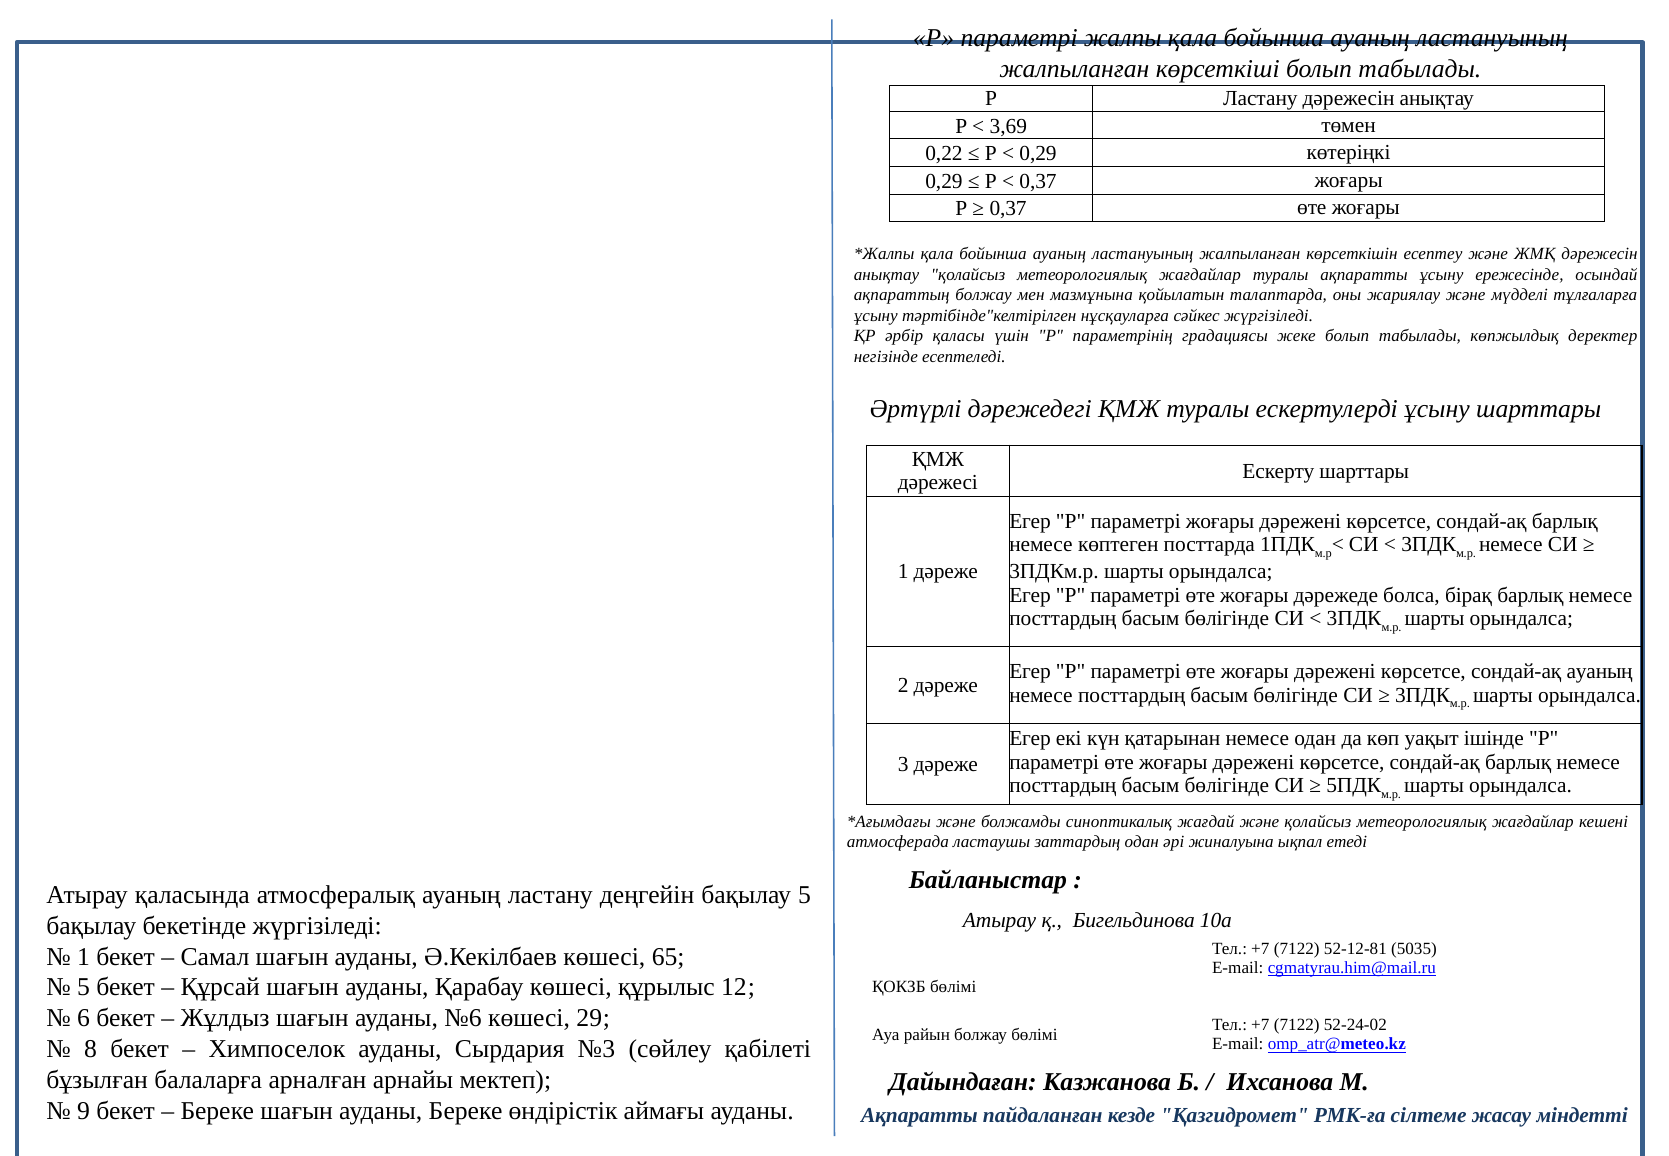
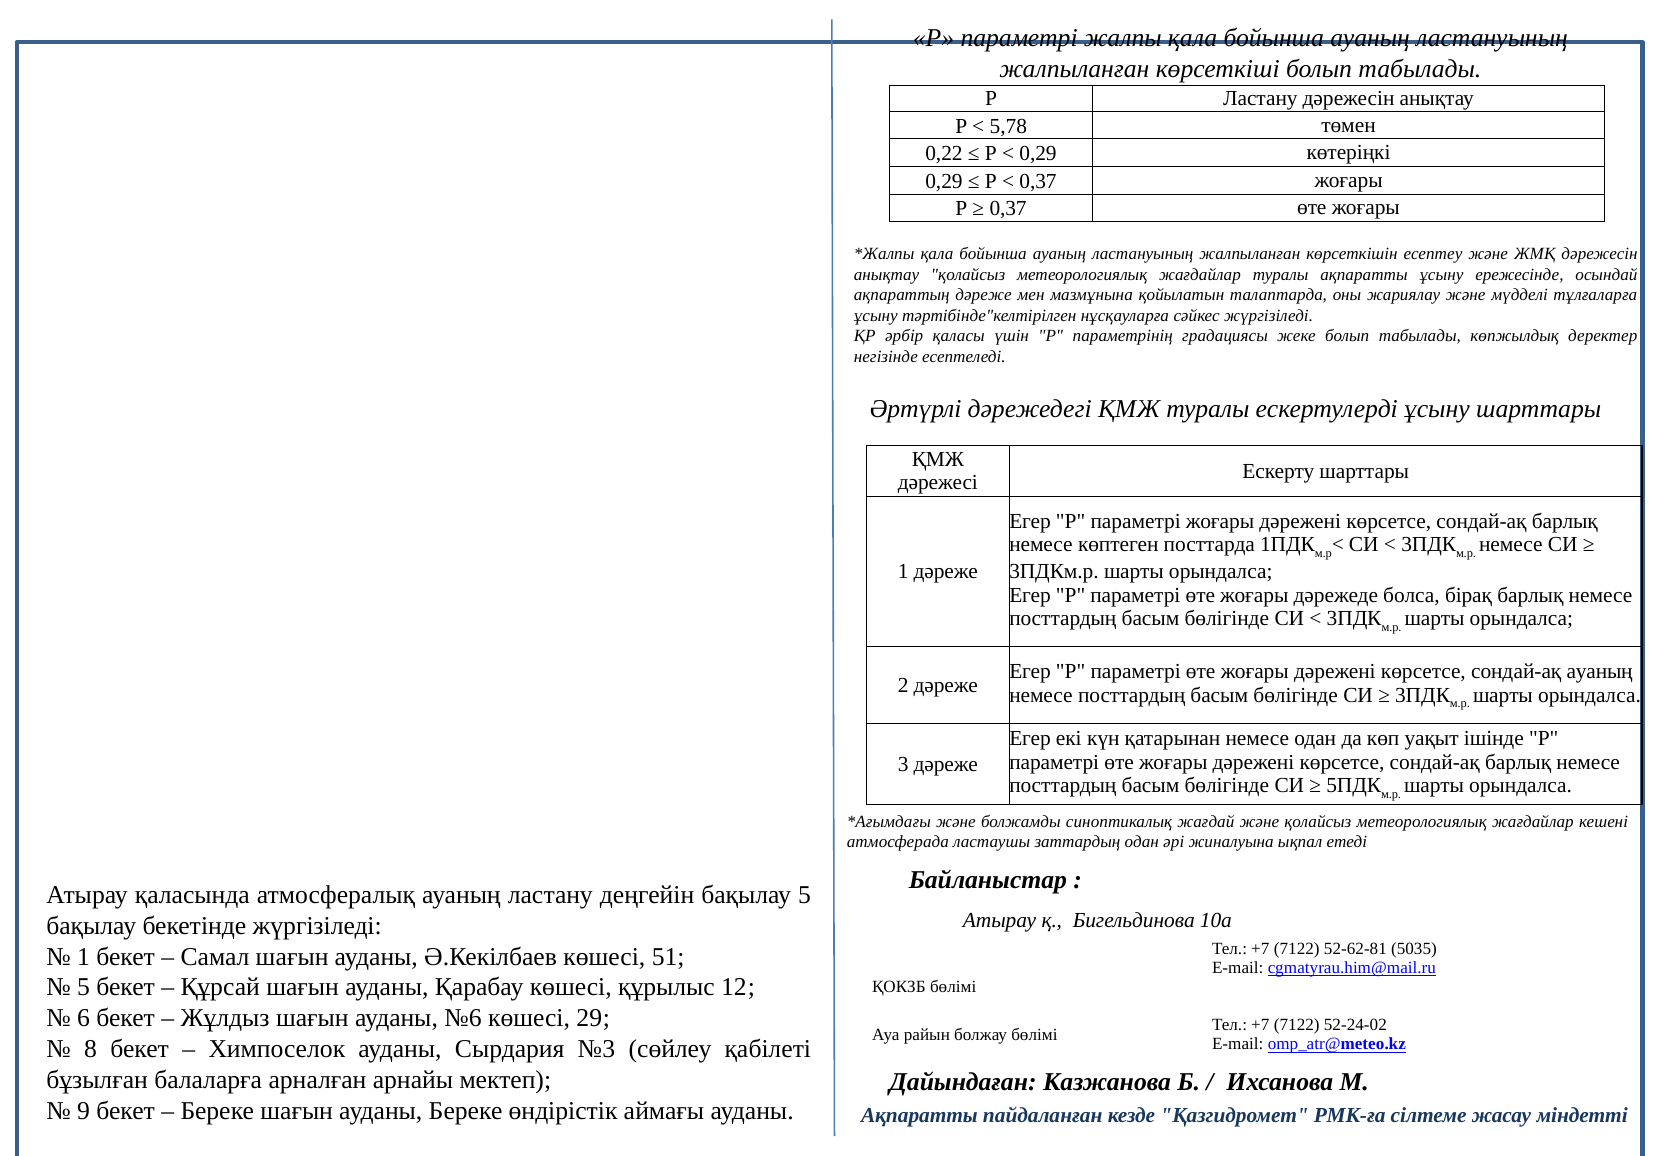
3,69: 3,69 -> 5,78 (1008, 126)
ақпараттың болжау: болжау -> дәреже (983, 295)
52-12-81: 52-12-81 -> 52-62-81 (1355, 949)
65: 65 -> 51 (668, 956)
